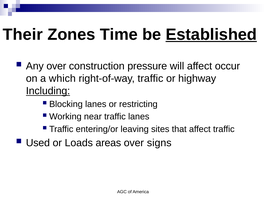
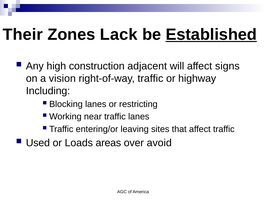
Time: Time -> Lack (119, 34)
Any over: over -> high (56, 66)
pressure: pressure -> adjacent (147, 66)
occur: occur -> signs (227, 66)
which: which -> vision (62, 78)
Including underline: present -> none (48, 91)
signs: signs -> avoid (159, 142)
